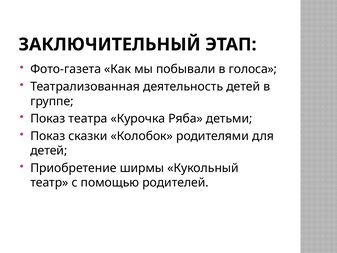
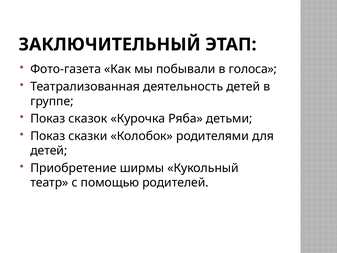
театра: театра -> сказок (88, 119)
